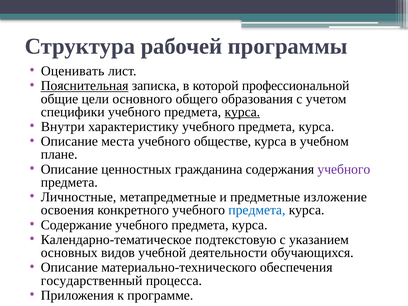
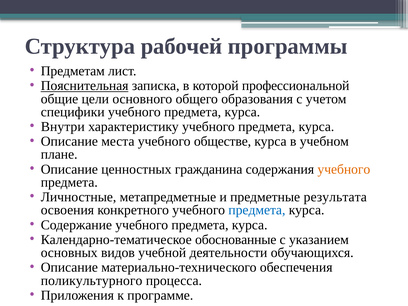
Оценивать: Оценивать -> Предметам (73, 71)
курса underline: present -> none (242, 112)
учебного colour: purple -> orange (344, 169)
изложение: изложение -> результата (335, 197)
подтекстовую: подтекстовую -> обоснованные (236, 240)
государственный: государственный -> поликультурного (92, 281)
